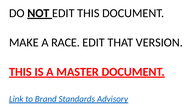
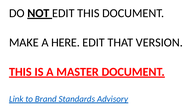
RACE: RACE -> HERE (66, 42)
